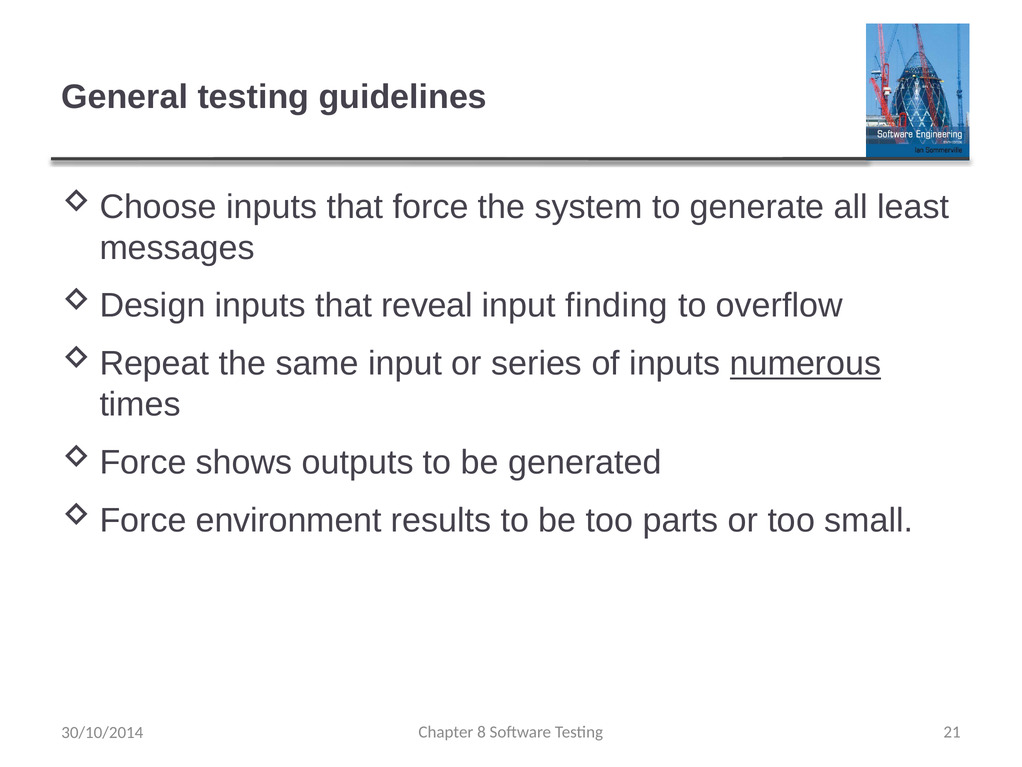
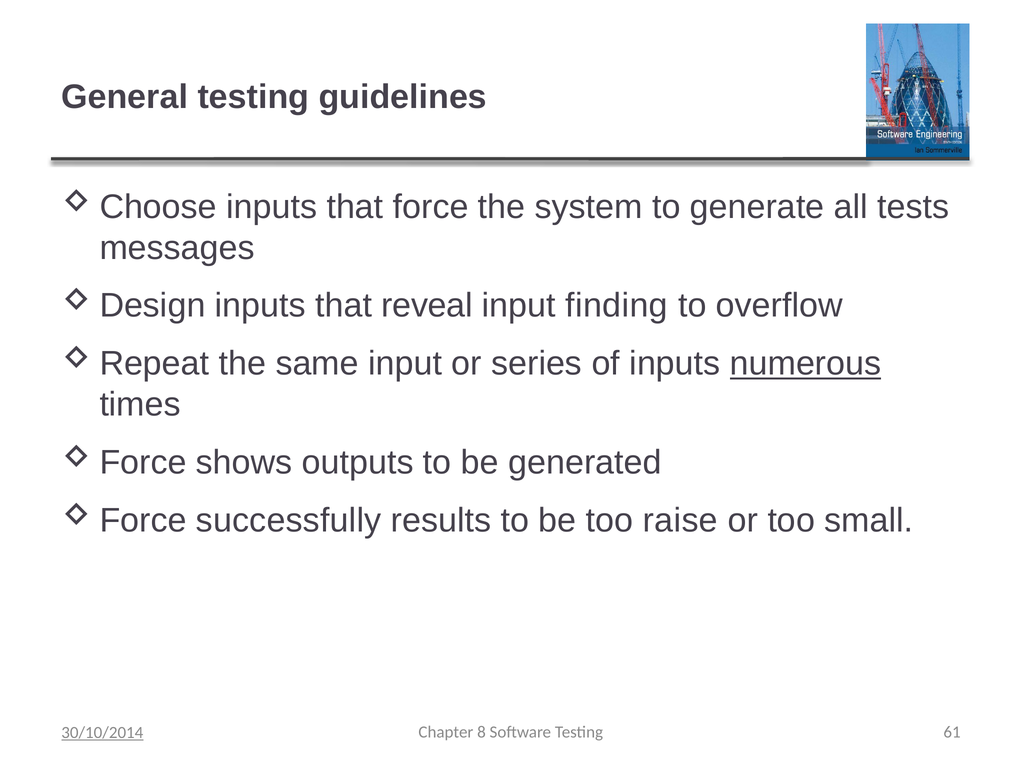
least: least -> tests (913, 207)
environment: environment -> successfully (289, 520)
parts: parts -> raise (680, 520)
21: 21 -> 61 (952, 732)
30/10/2014 underline: none -> present (102, 732)
